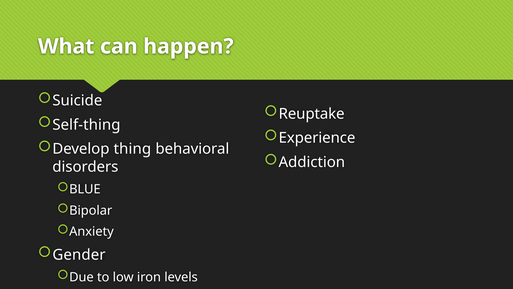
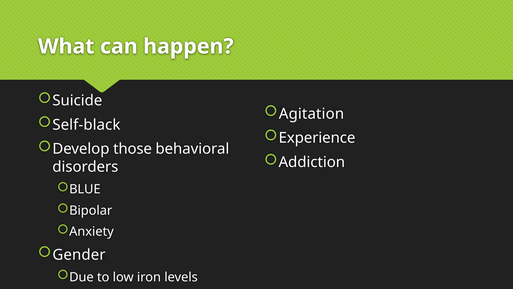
Reuptake: Reuptake -> Agitation (312, 114)
Self-thing: Self-thing -> Self-black (86, 125)
thing: thing -> those (133, 149)
